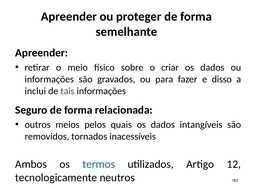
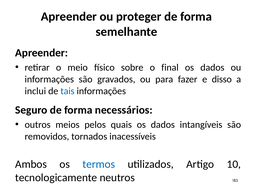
criar: criar -> final (170, 68)
tais colour: purple -> blue (67, 91)
relacionada: relacionada -> necessários (124, 110)
12: 12 -> 10 (234, 165)
